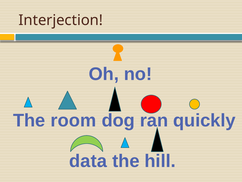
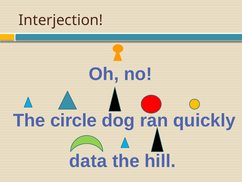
room: room -> circle (74, 120)
